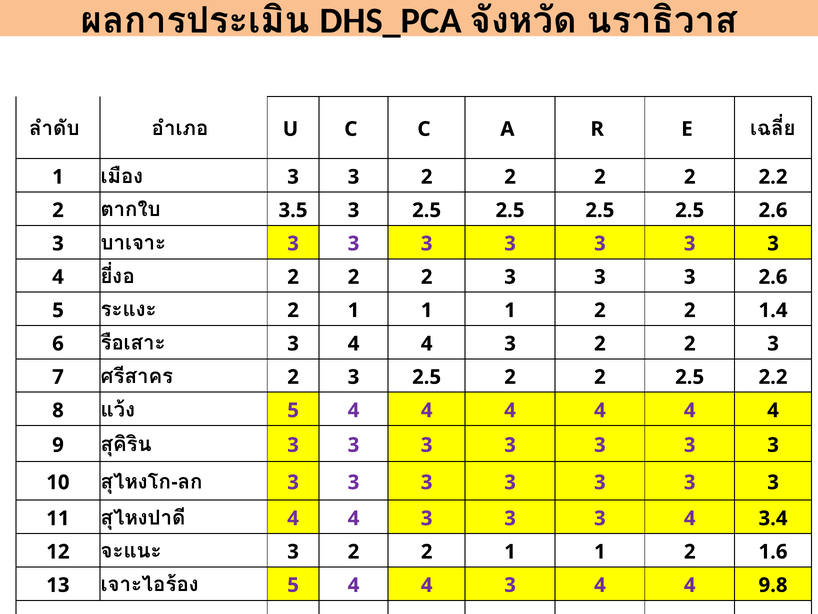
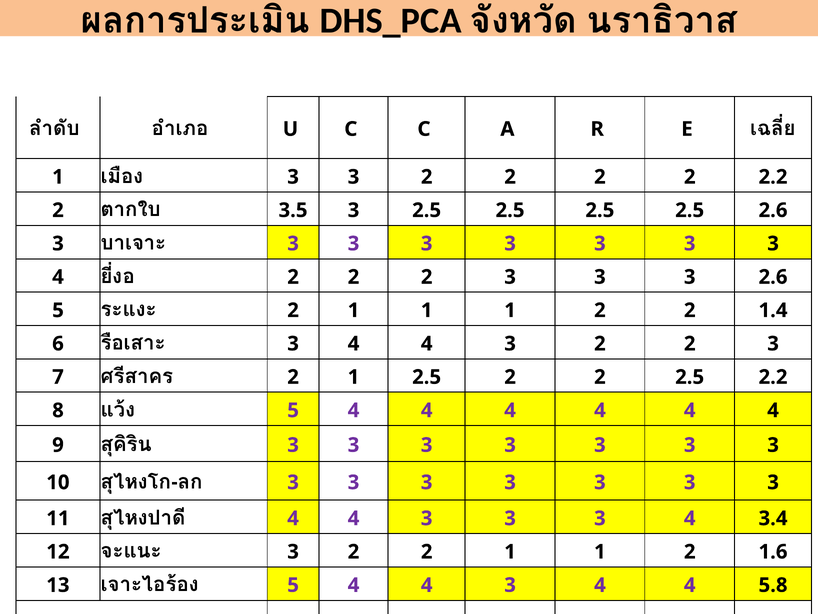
3: 3 -> 1 (354, 377)
9.8: 9.8 -> 5.8 (773, 585)
